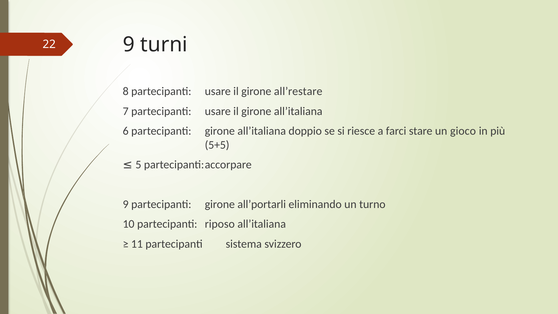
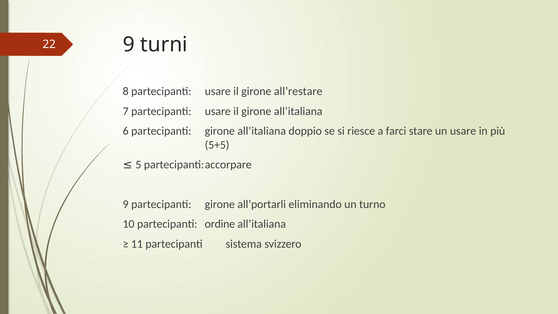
un gioco: gioco -> usare (463, 131)
riposo: riposo -> ordine (220, 224)
